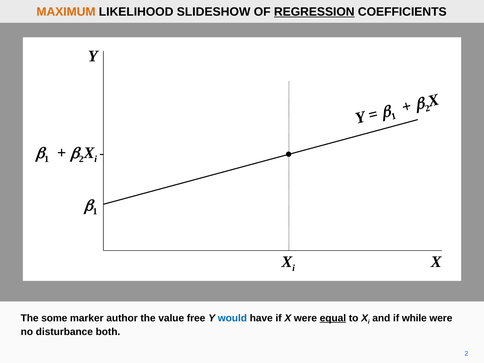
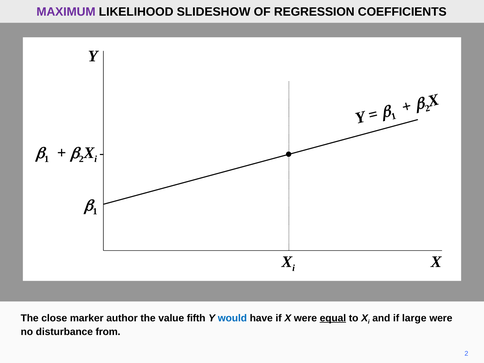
MAXIMUM colour: orange -> purple (66, 12)
REGRESSION underline: present -> none (314, 12)
some: some -> close (54, 318)
free: free -> fifth (196, 318)
while: while -> large (414, 318)
both: both -> from (108, 332)
